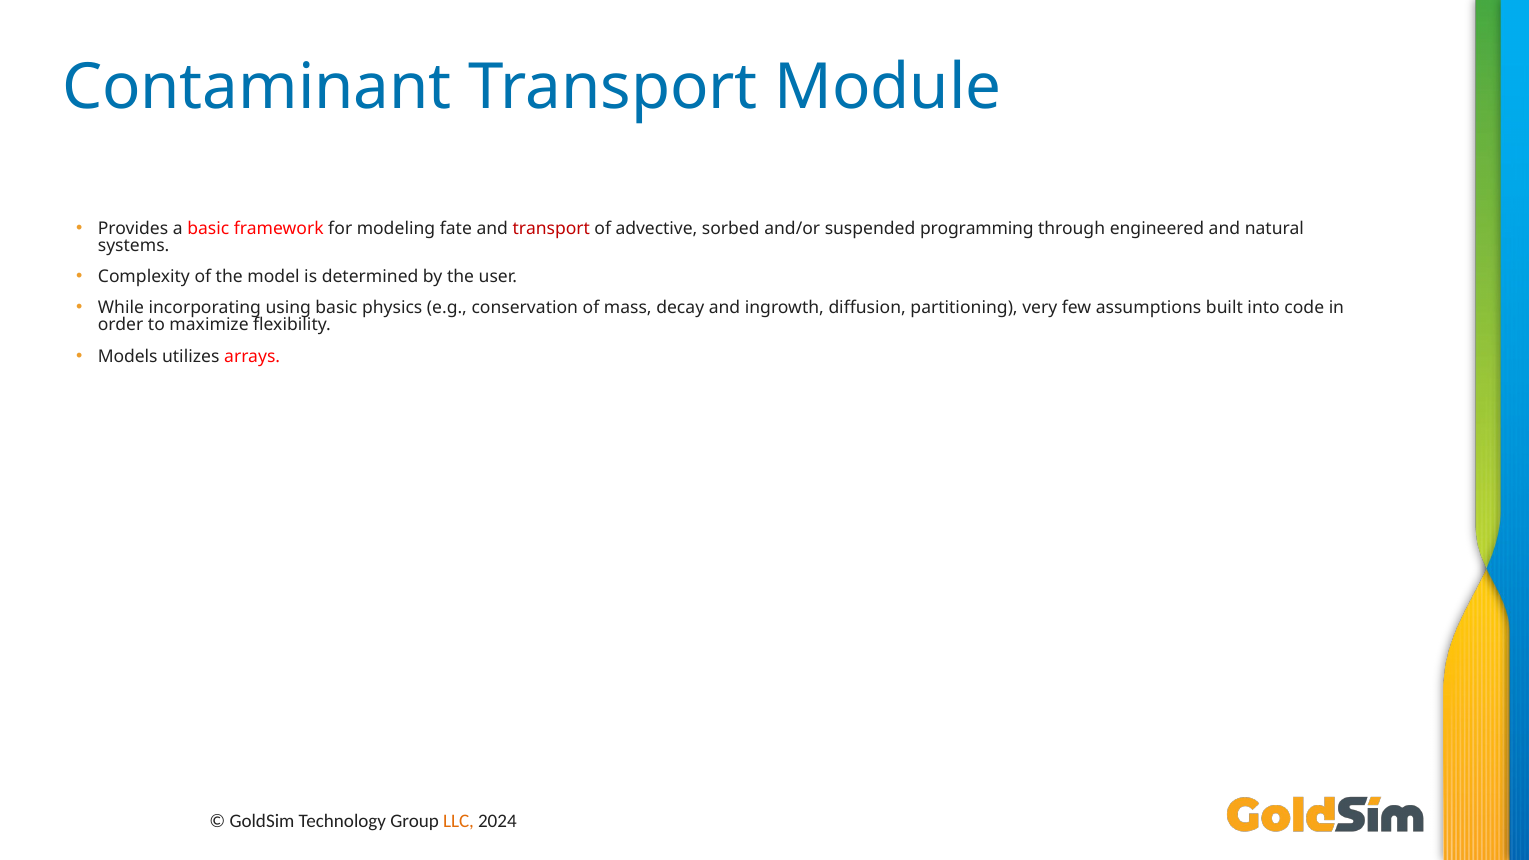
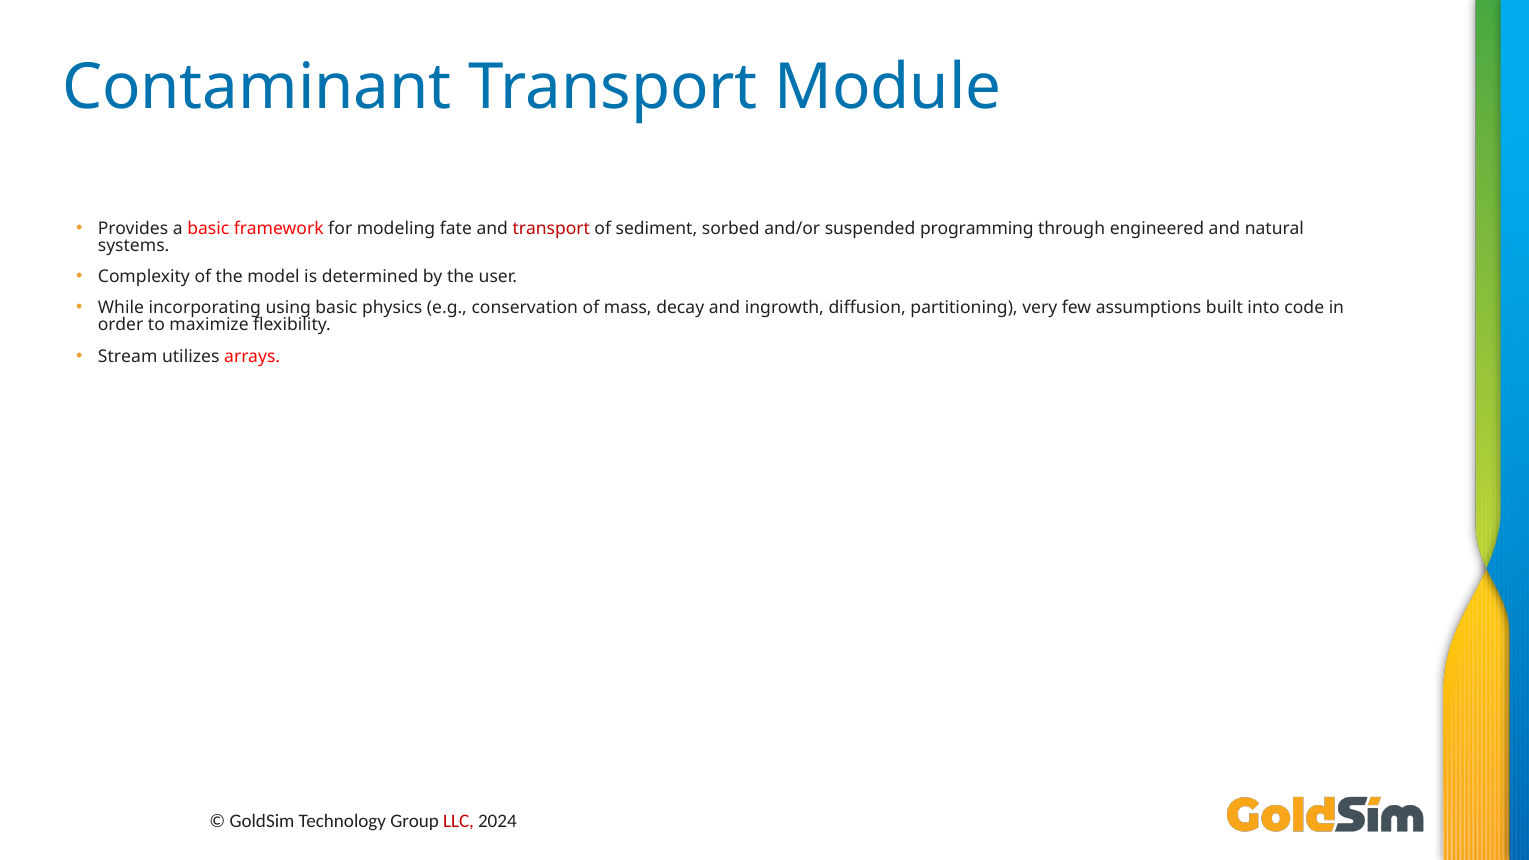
advective: advective -> sediment (656, 228)
Models: Models -> Stream (128, 356)
LLC colour: orange -> red (458, 821)
